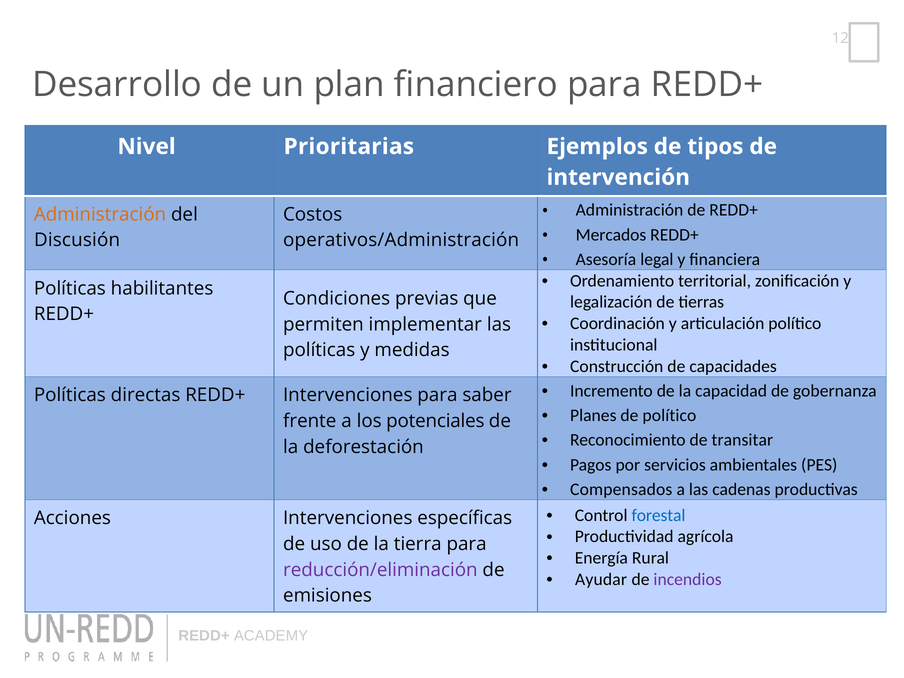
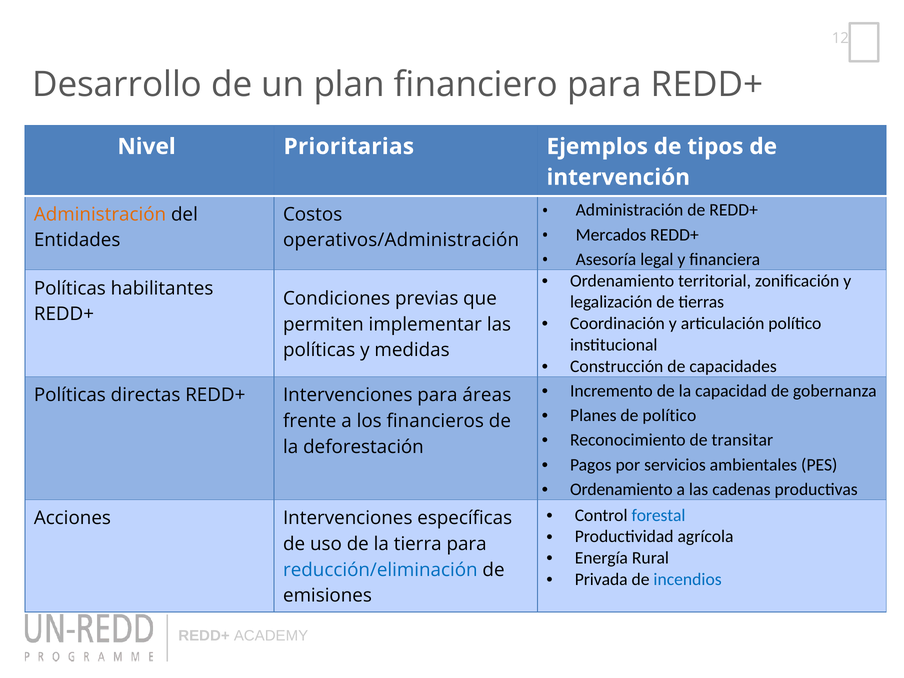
Discusión: Discusión -> Entidades (77, 240)
saber: saber -> áreas (487, 395)
potenciales: potenciales -> financieros (435, 421)
Compensados: Compensados -> Ordenamiento (621, 489)
reducción/eliminación colour: purple -> blue (380, 570)
Ayudar: Ayudar -> Privada (601, 579)
incendios colour: purple -> blue (688, 579)
